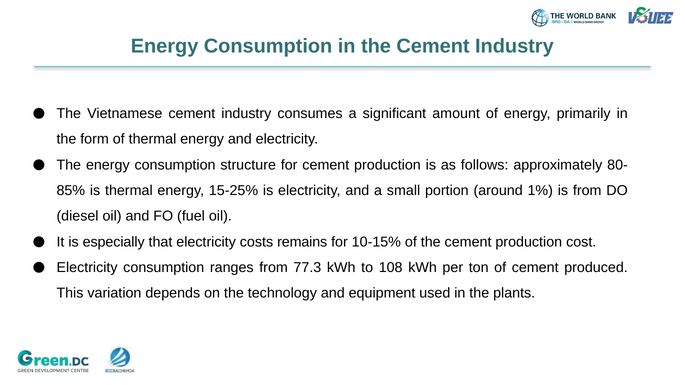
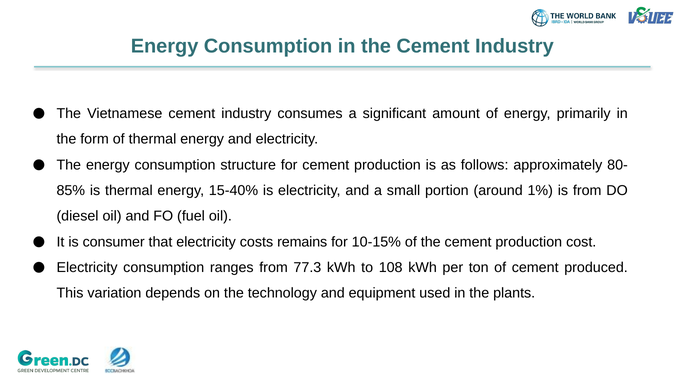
15-25%: 15-25% -> 15-40% (233, 191)
especially: especially -> consumer (114, 242)
